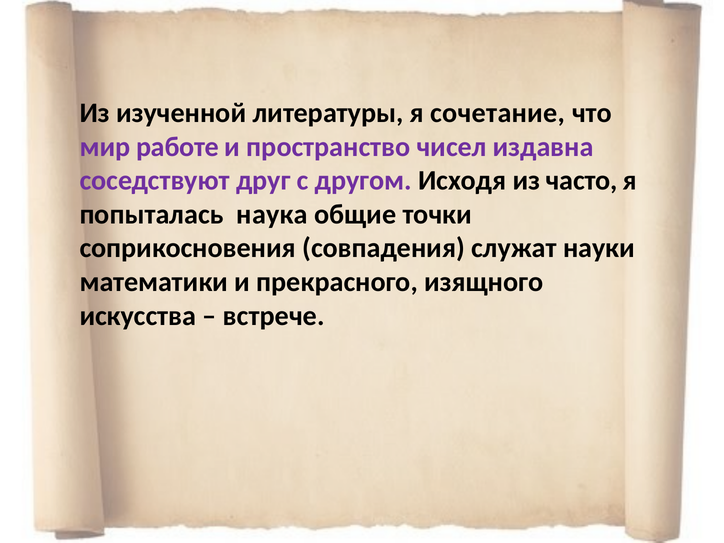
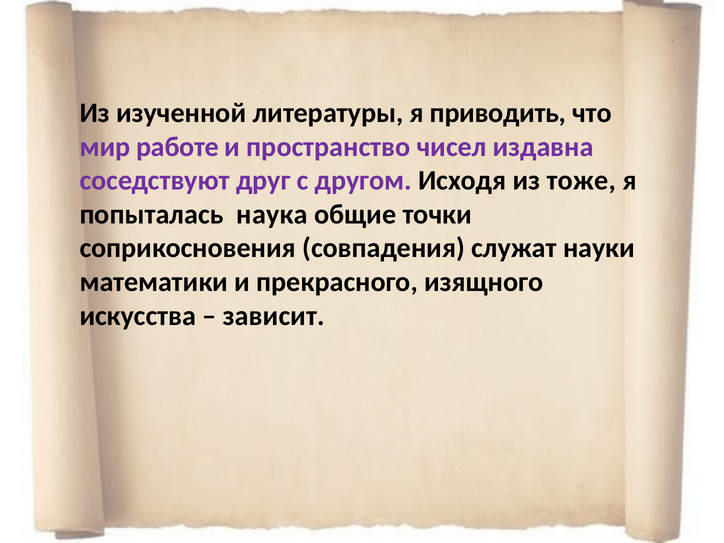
сочетание: сочетание -> приводить (498, 113)
часто: часто -> тоже (581, 181)
встрече: встрече -> зависит (274, 316)
